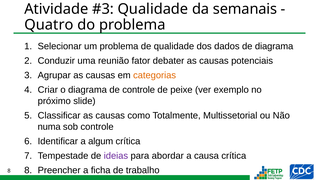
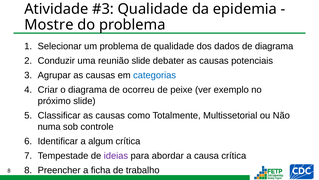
semanais: semanais -> epidemia (245, 9)
Quatro: Quatro -> Mostre (49, 25)
reunião fator: fator -> slide (141, 61)
categorias colour: orange -> blue (155, 75)
de controle: controle -> ocorreu (139, 90)
